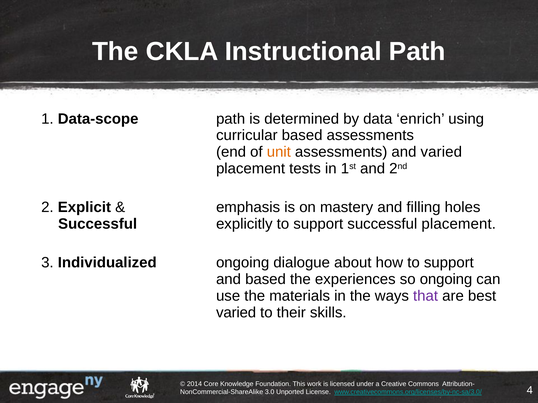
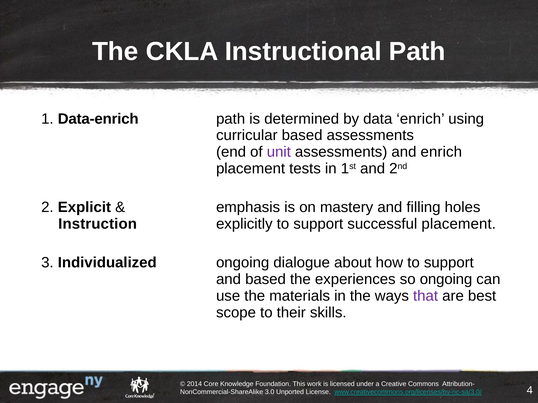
Data-scope: Data-scope -> Data-enrich (98, 119)
unit colour: orange -> purple (279, 152)
and varied: varied -> enrich (441, 152)
Successful: Successful -> Instruction (98, 224)
varied: varied -> scope (236, 313)
